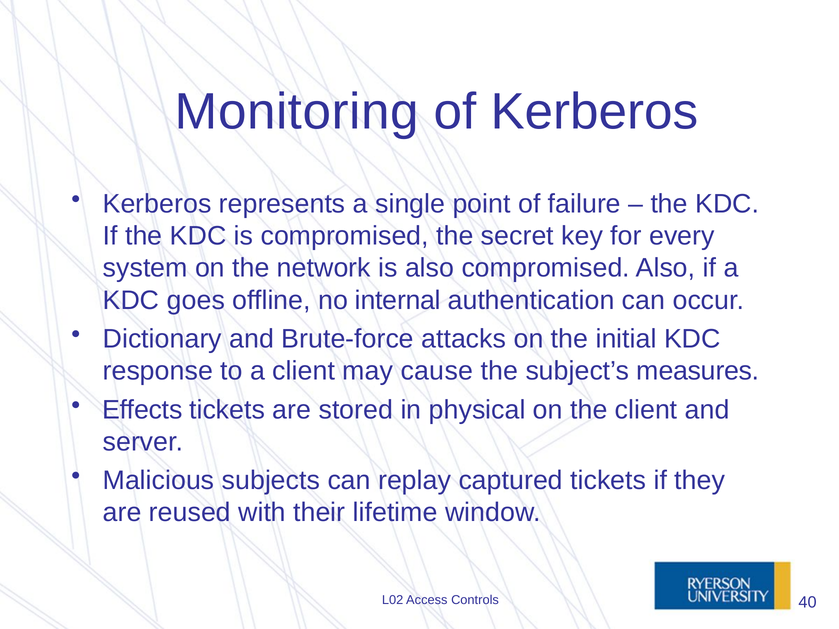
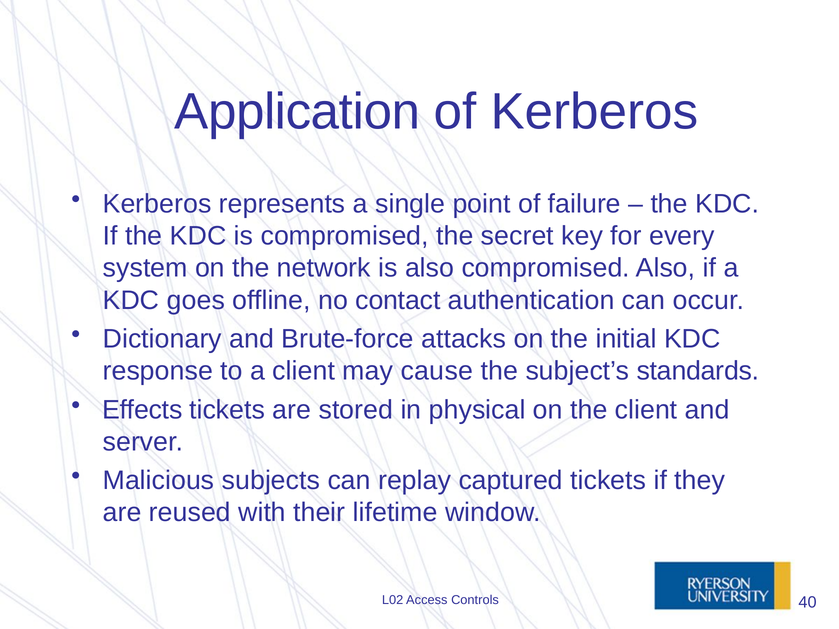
Monitoring: Monitoring -> Application (297, 112)
internal: internal -> contact (398, 300)
measures: measures -> standards (698, 371)
